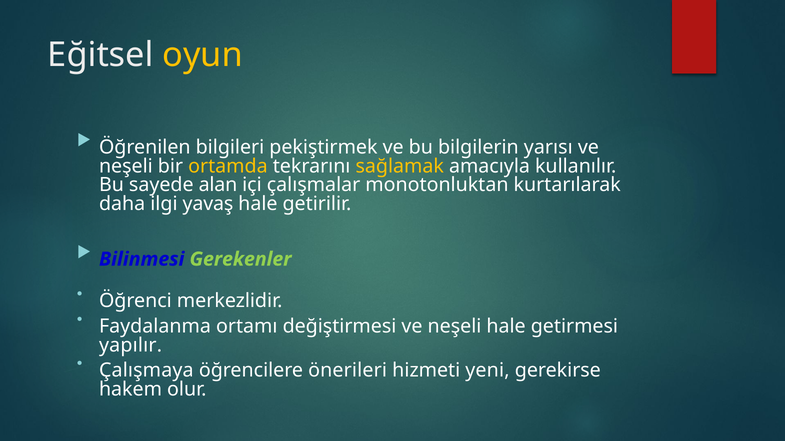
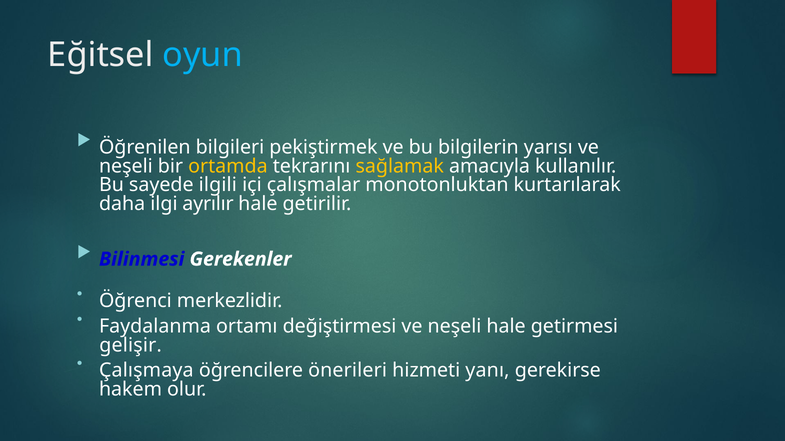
oyun colour: yellow -> light blue (203, 55)
alan: alan -> ilgili (218, 185)
yavaş: yavaş -> ayrılır (208, 204)
Gerekenler colour: light green -> white (241, 259)
yapılır: yapılır -> gelişir (131, 345)
yeni: yeni -> yanı (487, 371)
